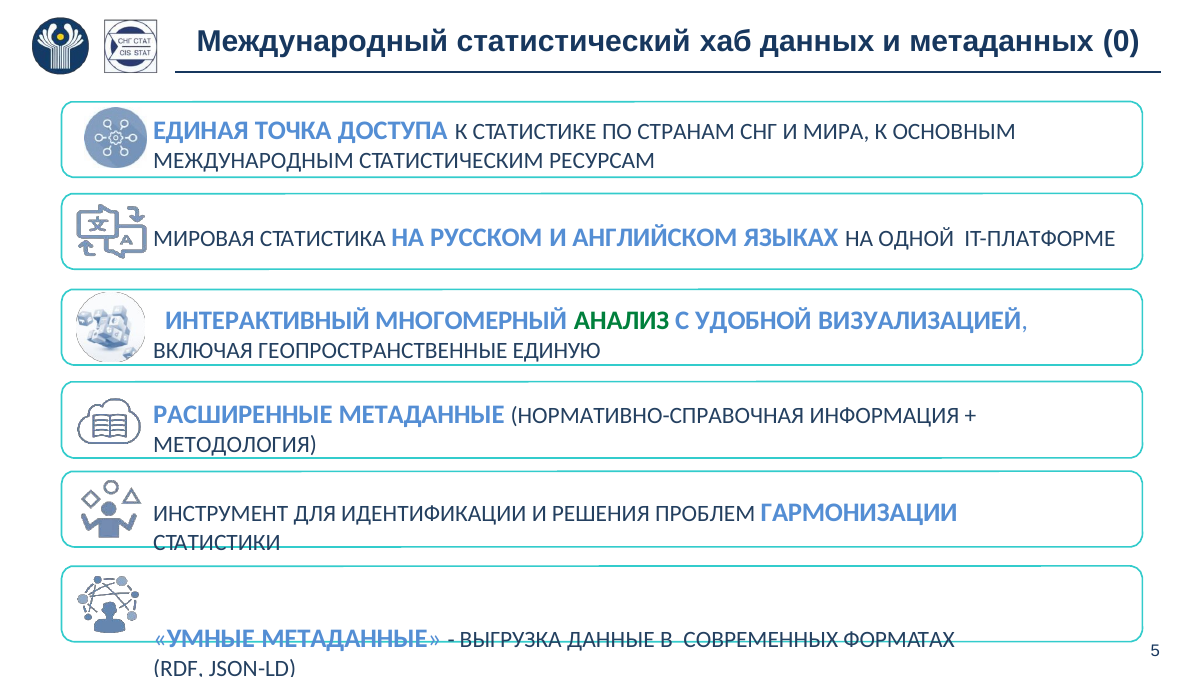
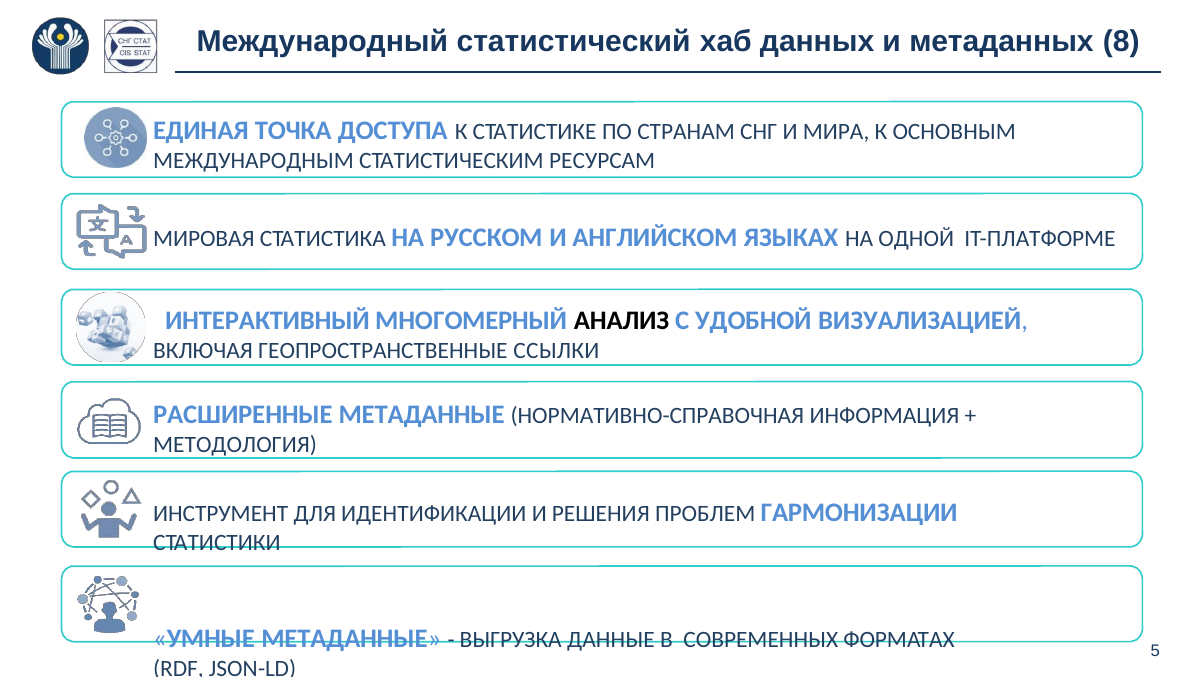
0: 0 -> 8 (1121, 41)
АНАЛИЗ colour: green -> black (622, 321)
ЕДИНУЮ: ЕДИНУЮ -> ССЫЛКИ (556, 351)
